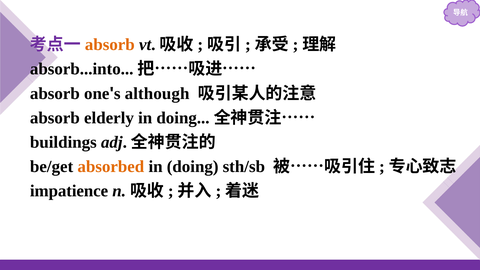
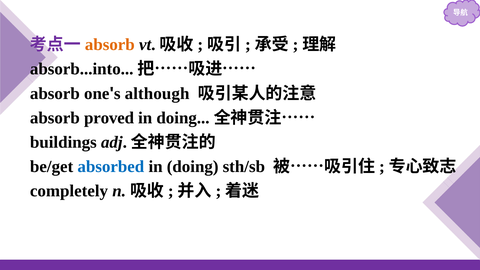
elderly: elderly -> proved (109, 118)
absorbed colour: orange -> blue (111, 167)
impatience: impatience -> completely (69, 191)
